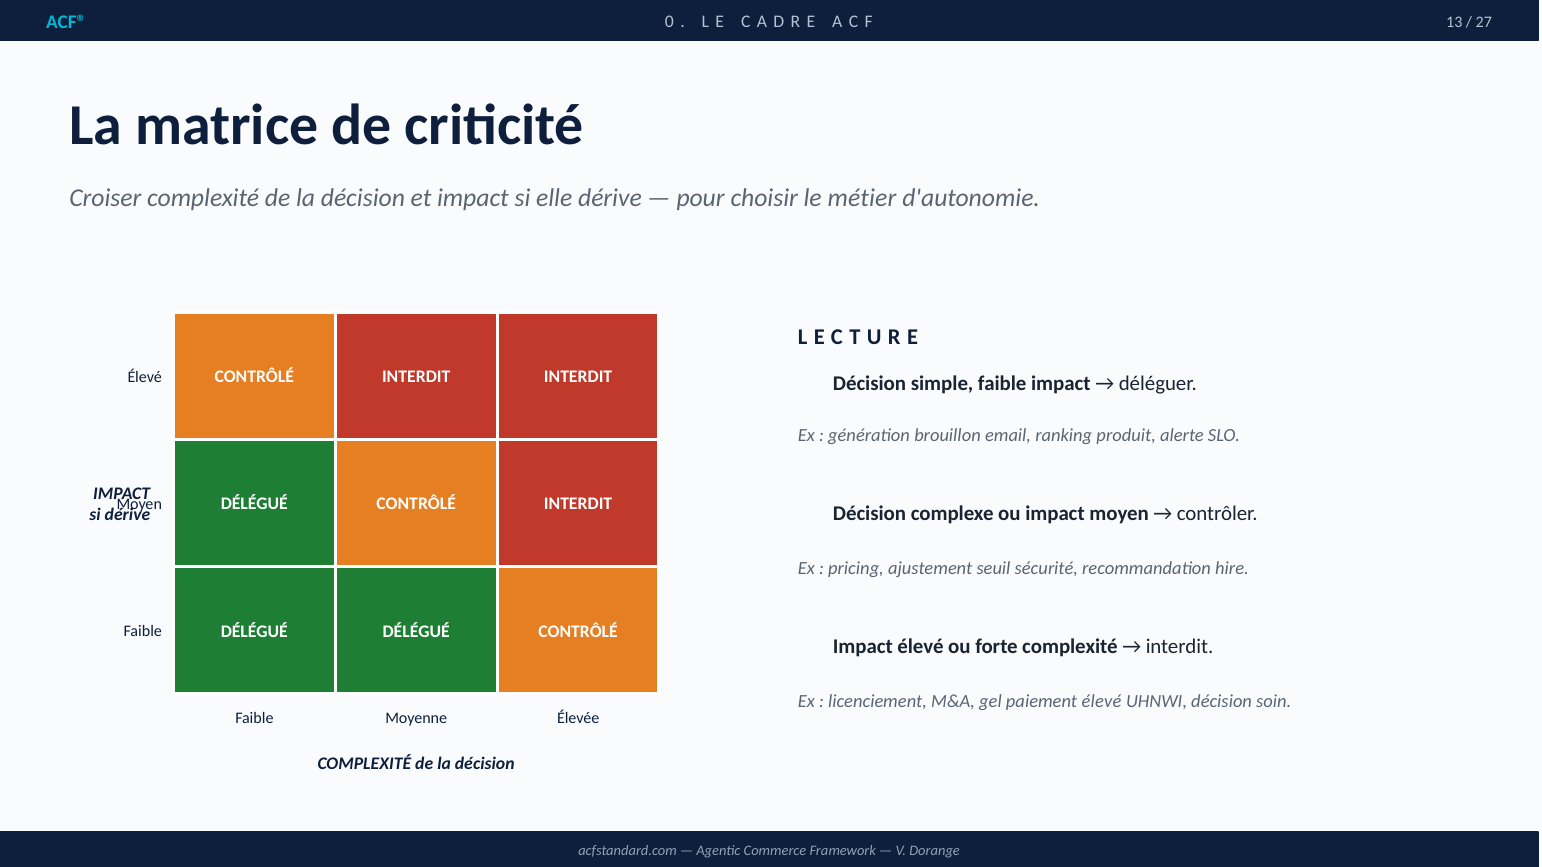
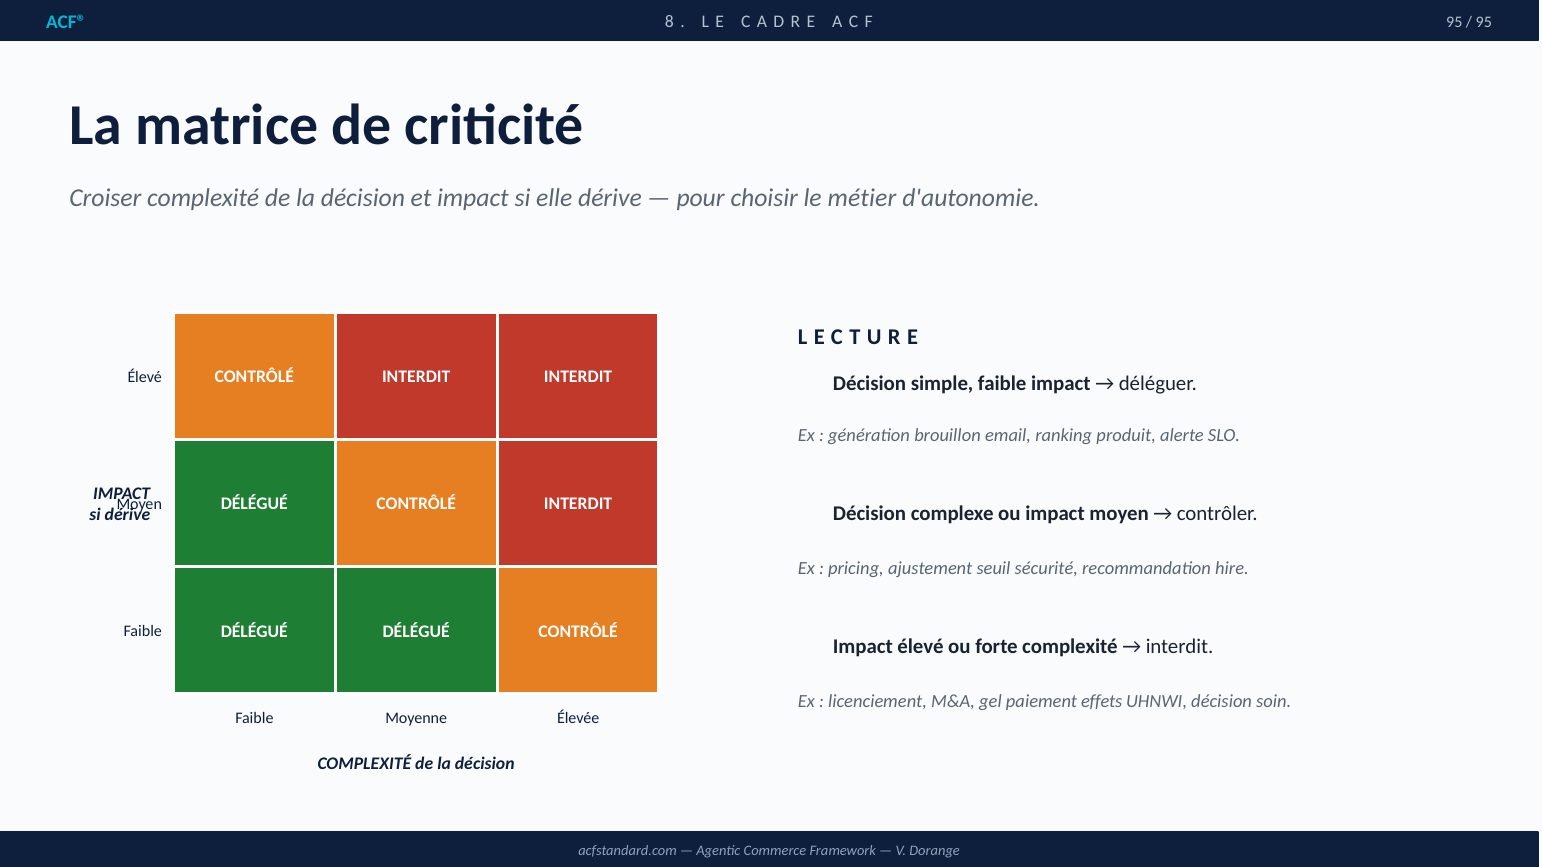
0: 0 -> 8 (669, 22)
13: 13 -> 95 (1454, 22)
27: 27 -> 95 (1484, 22)
paiement élevé: élevé -> effets (1102, 702)
